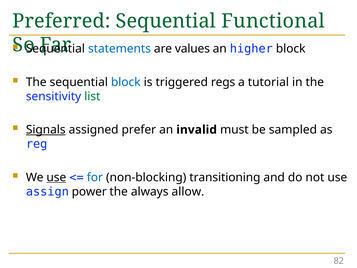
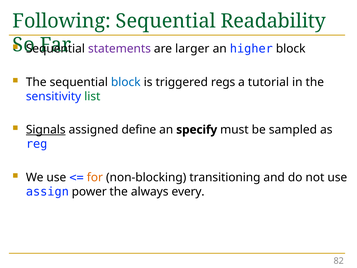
Preferred: Preferred -> Following (62, 21)
Functional: Functional -> Readability (273, 21)
statements colour: blue -> purple (119, 49)
values: values -> larger (192, 49)
prefer: prefer -> define (139, 130)
invalid: invalid -> specify (197, 130)
use underline: present -> none (56, 177)
for colour: blue -> orange (95, 177)
allow: allow -> every (188, 191)
